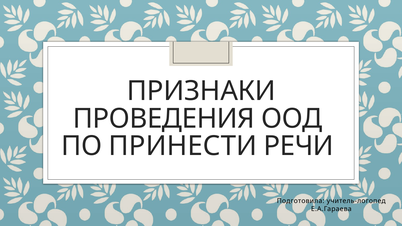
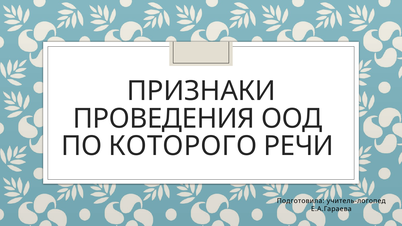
ПРИНЕСТИ: ПРИНЕСТИ -> КОТОРОГО (183, 146)
